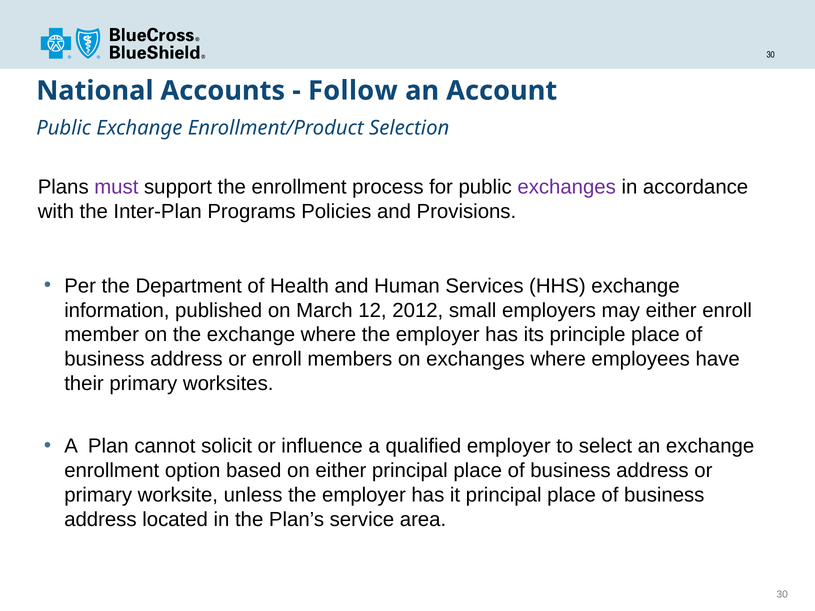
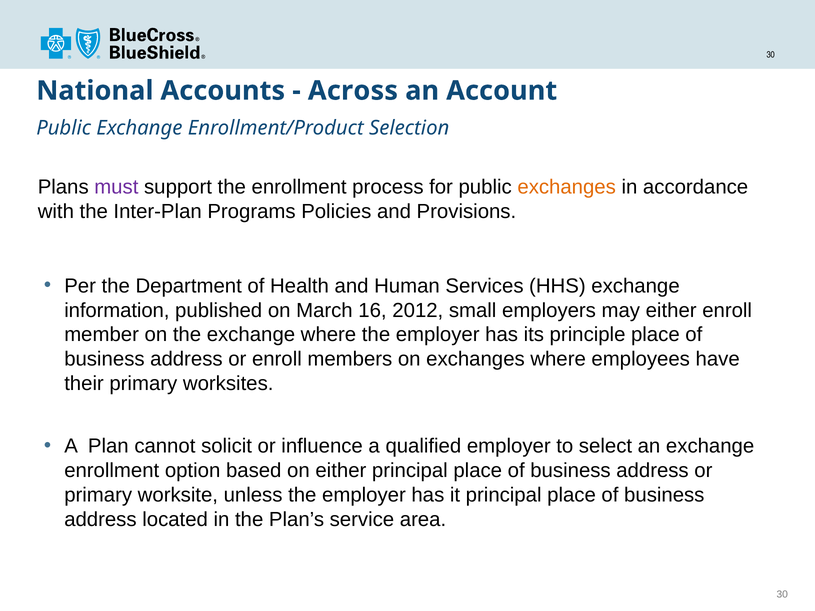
Follow: Follow -> Across (353, 91)
exchanges colour: purple -> orange (567, 187)
12: 12 -> 16 (372, 310)
